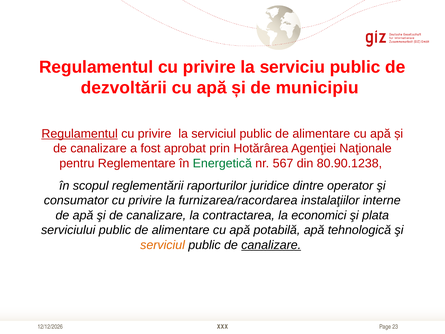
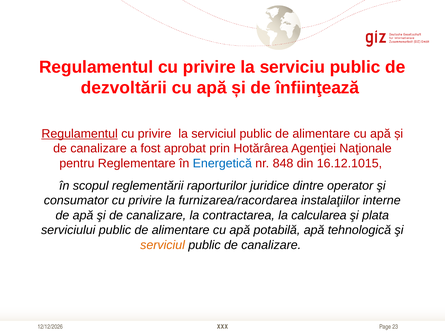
municipiu: municipiu -> înfiinţează (317, 88)
Energetică colour: green -> blue (222, 163)
567: 567 -> 848 (283, 163)
80.90.1238: 80.90.1238 -> 16.12.1015 (349, 163)
economici: economici -> calcularea (319, 215)
canalizare underline: present -> none (271, 245)
